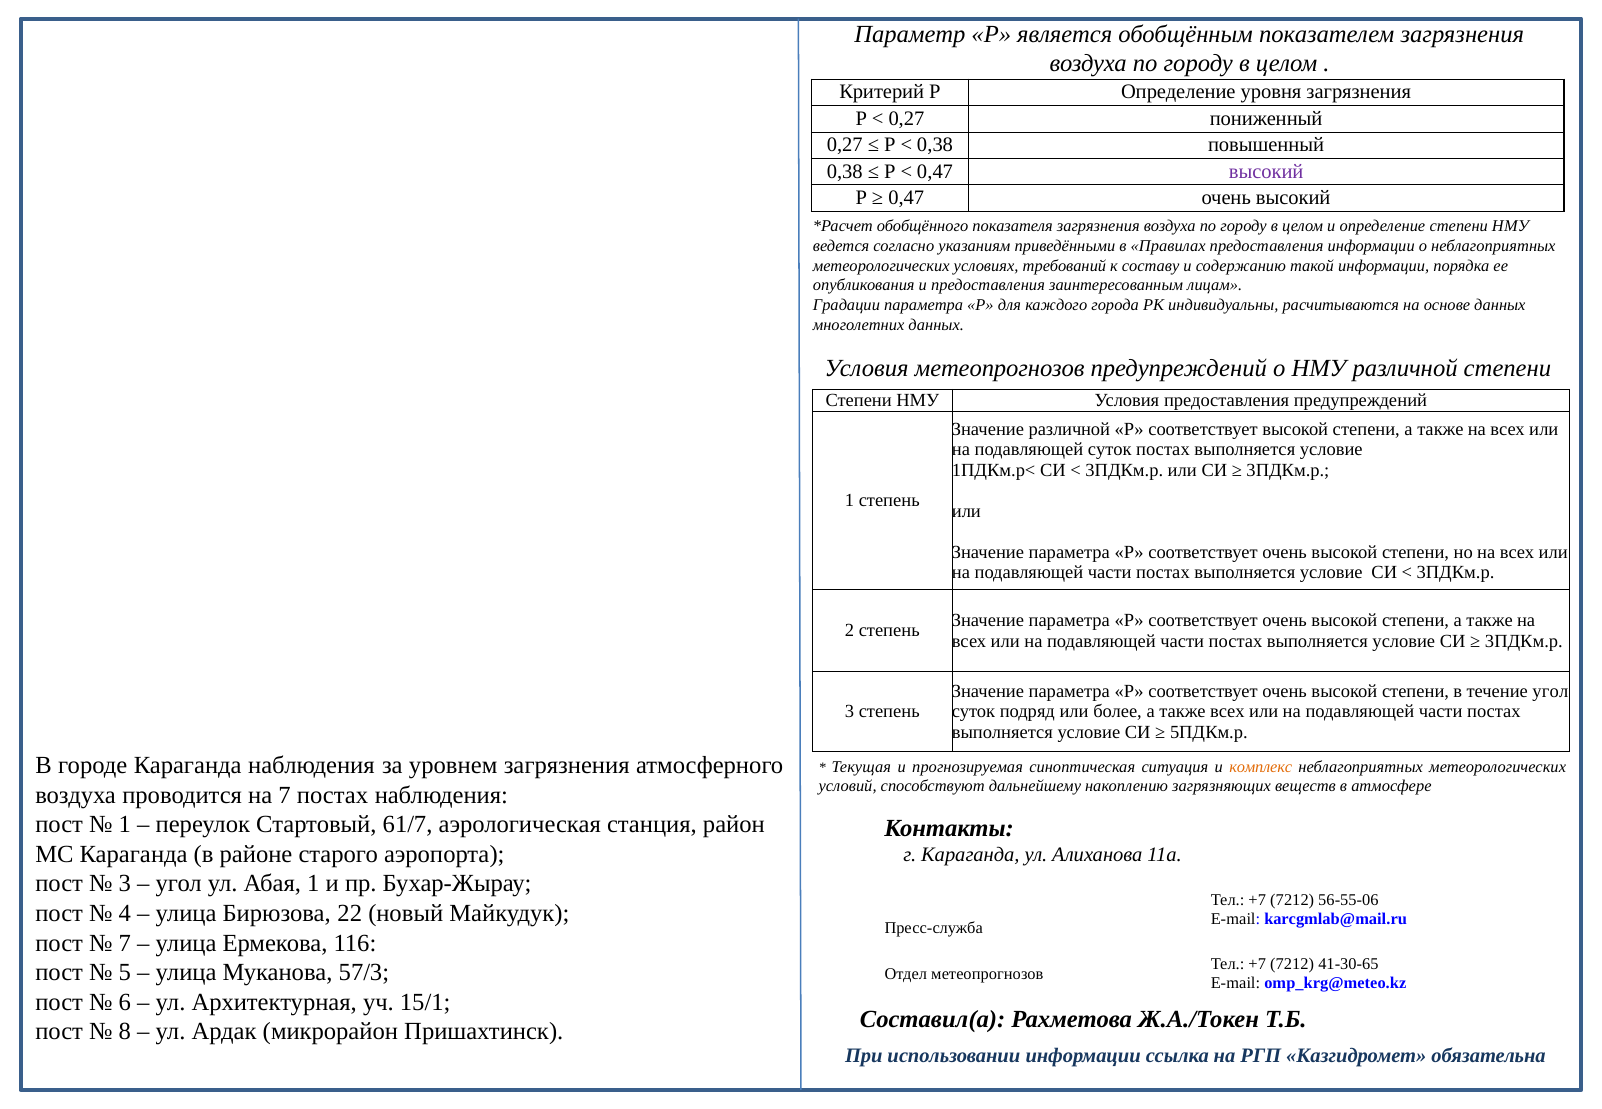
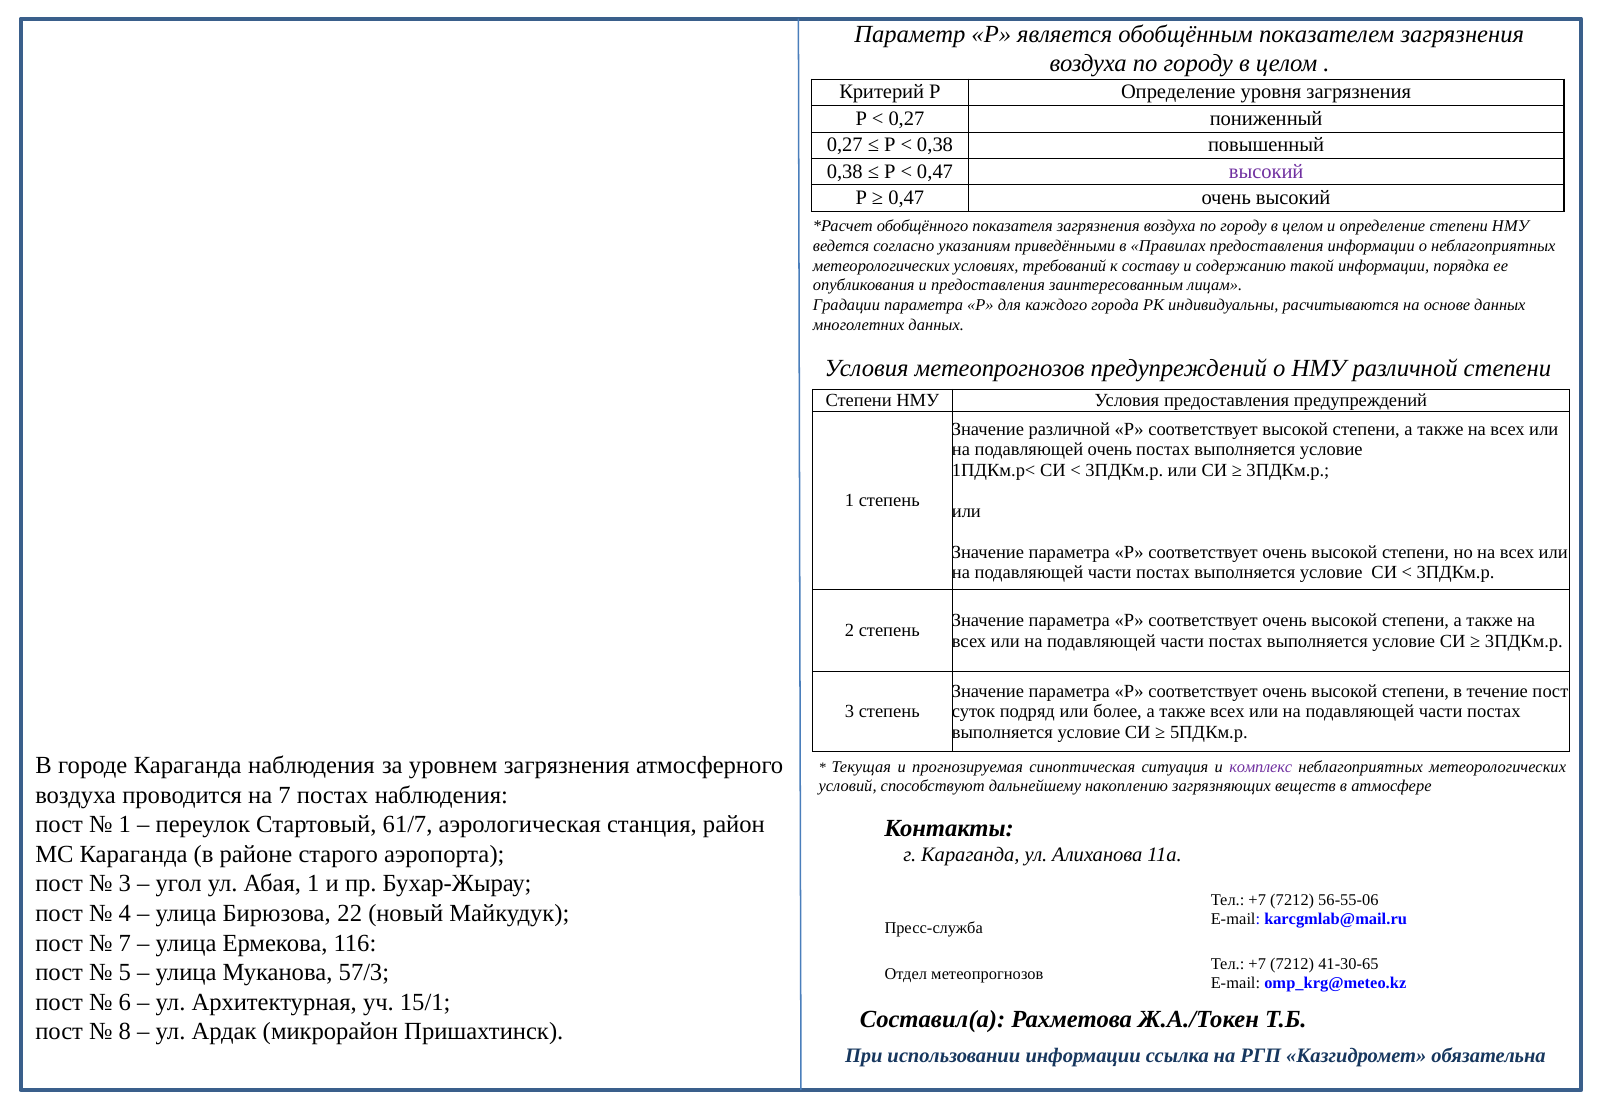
подавляющей суток: суток -> очень (1110, 450)
течение угол: угол -> пост (1550, 691)
комплекс colour: orange -> purple (1261, 767)
